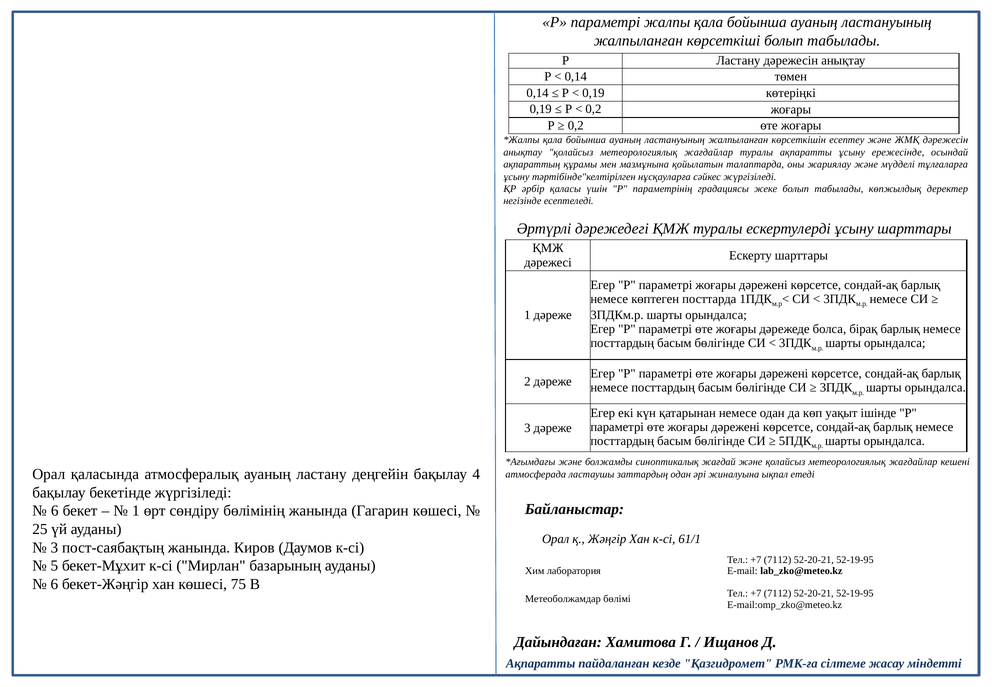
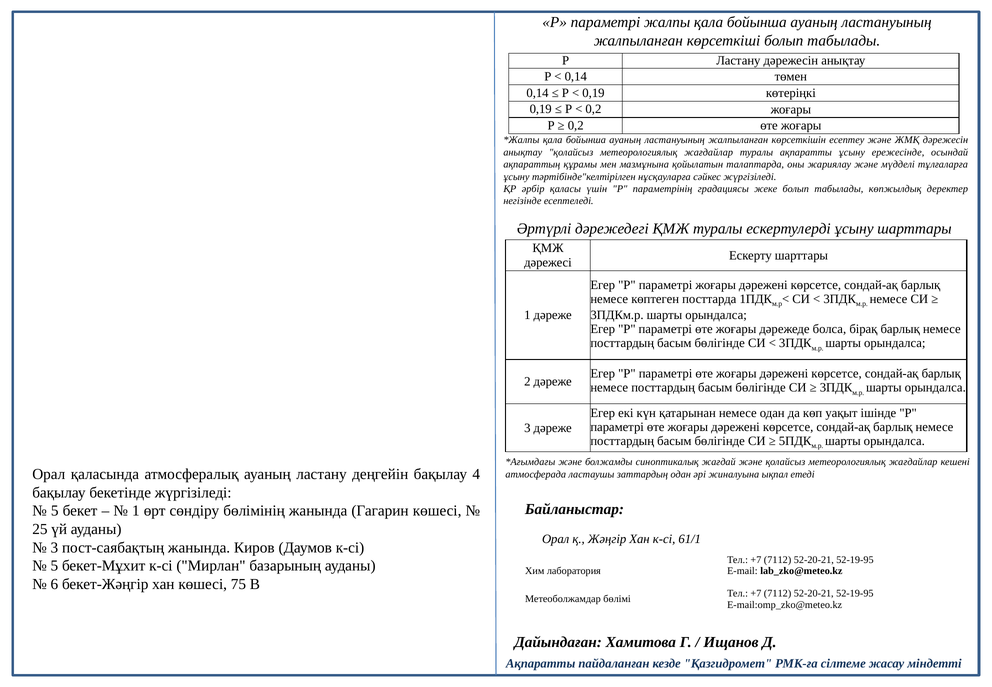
6: 6 -> 5 (55, 511)
